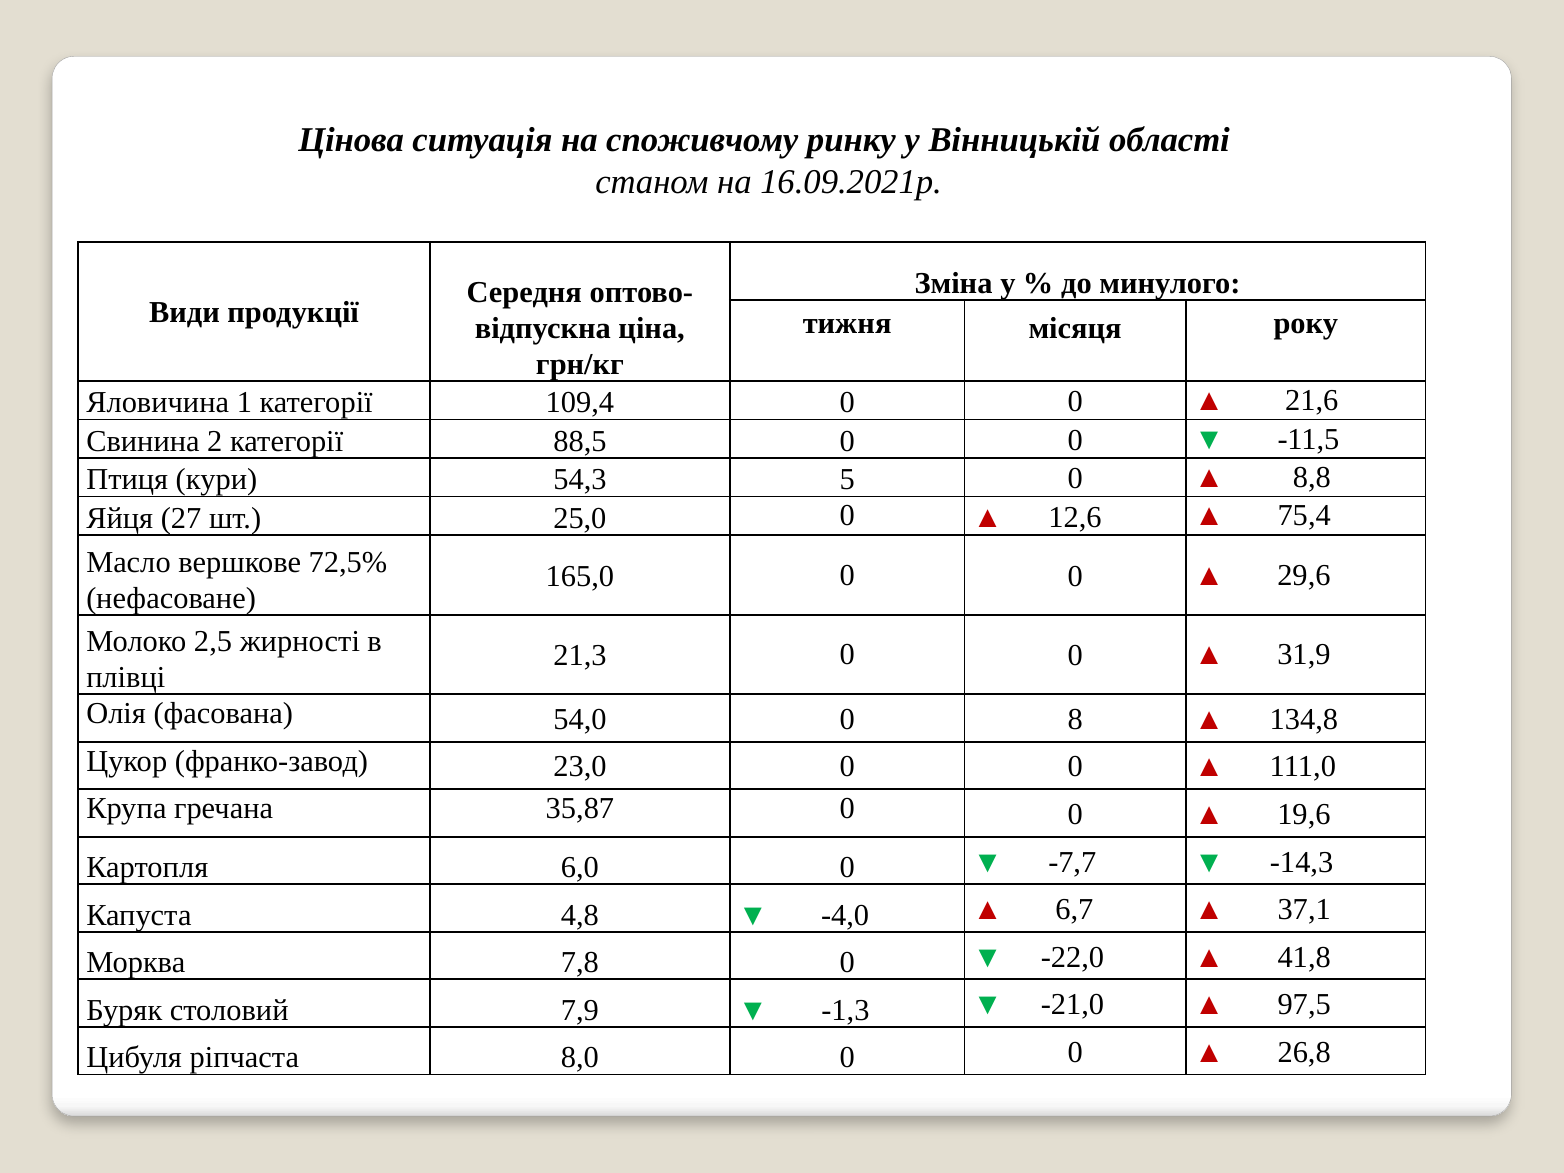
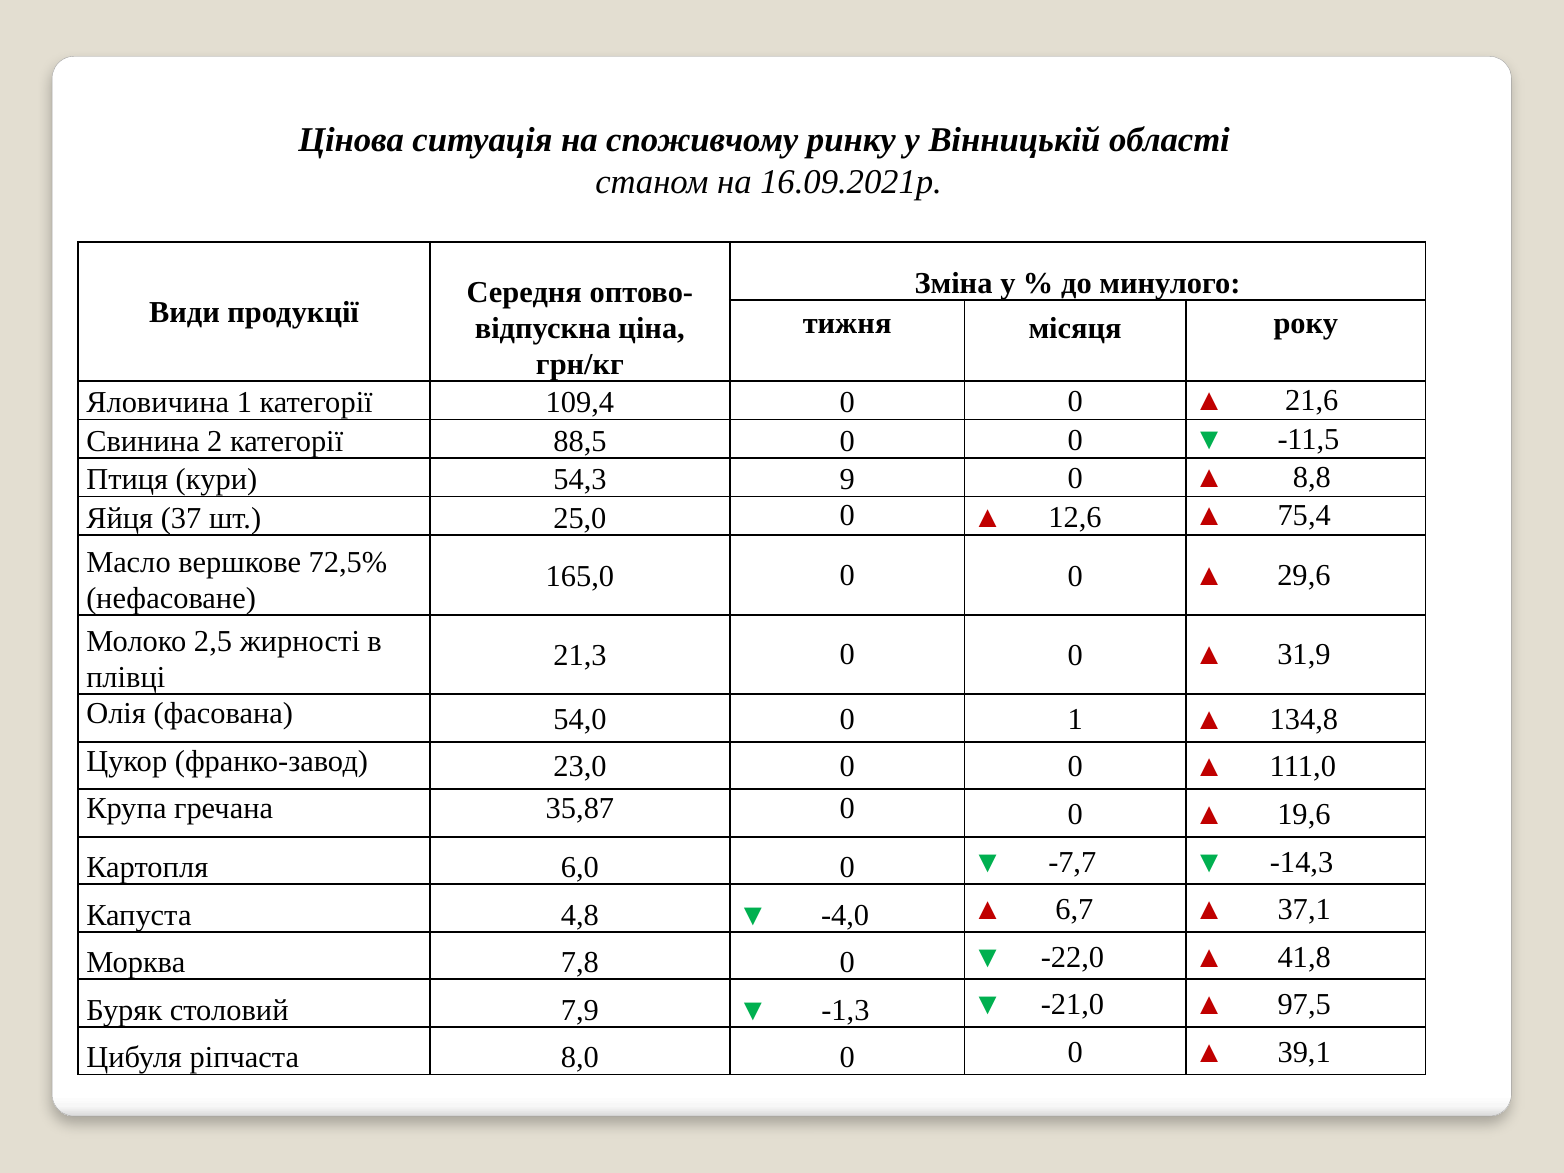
5: 5 -> 9 (847, 480)
27: 27 -> 37 (181, 518)
0 8: 8 -> 1 (1075, 719)
26,8: 26,8 -> 39,1 (1304, 1052)
